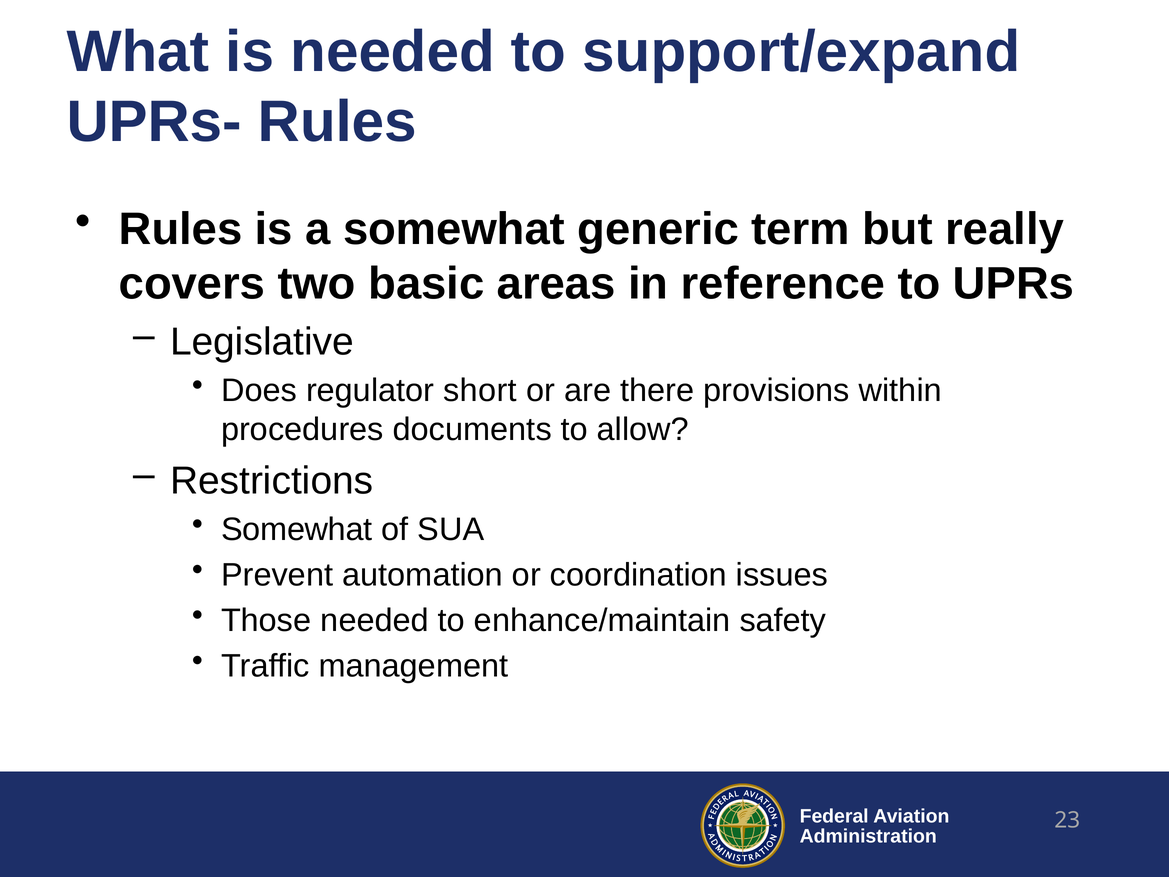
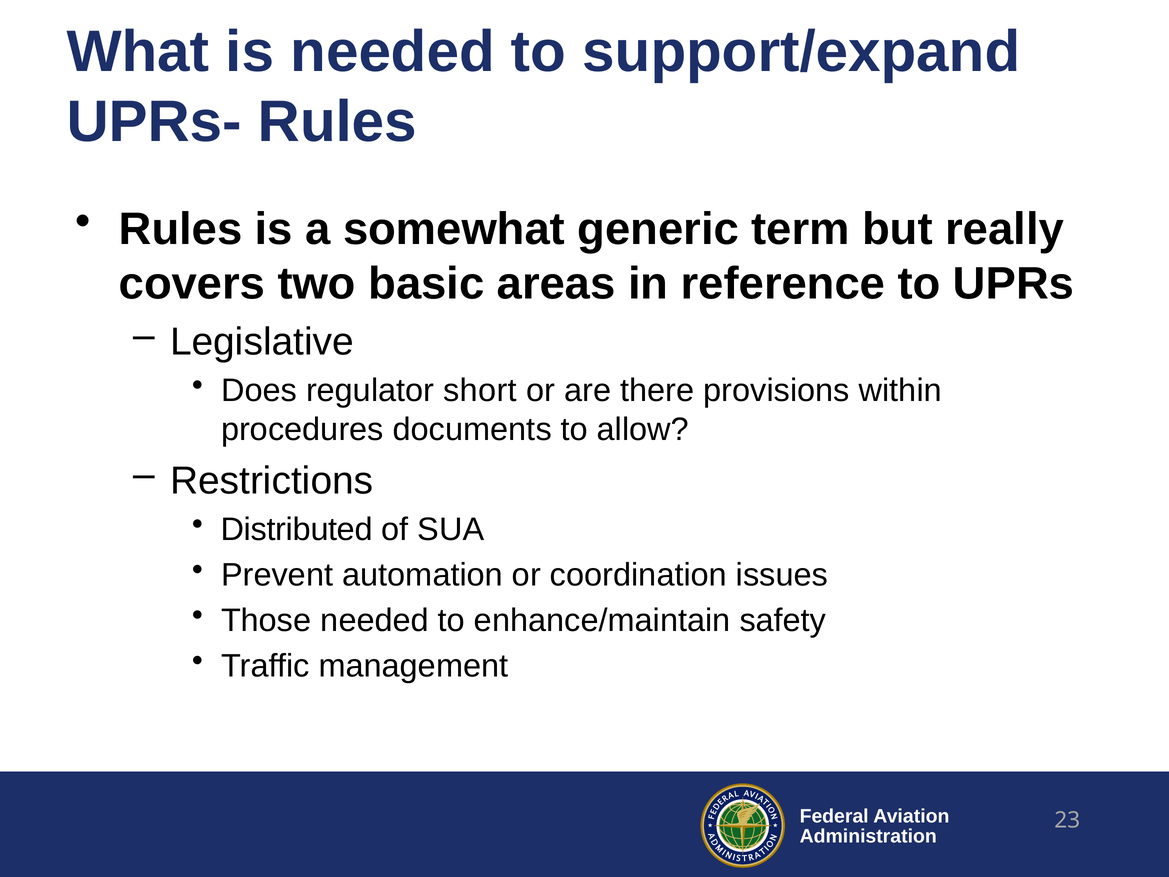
Somewhat: Somewhat -> Distributed (297, 530)
